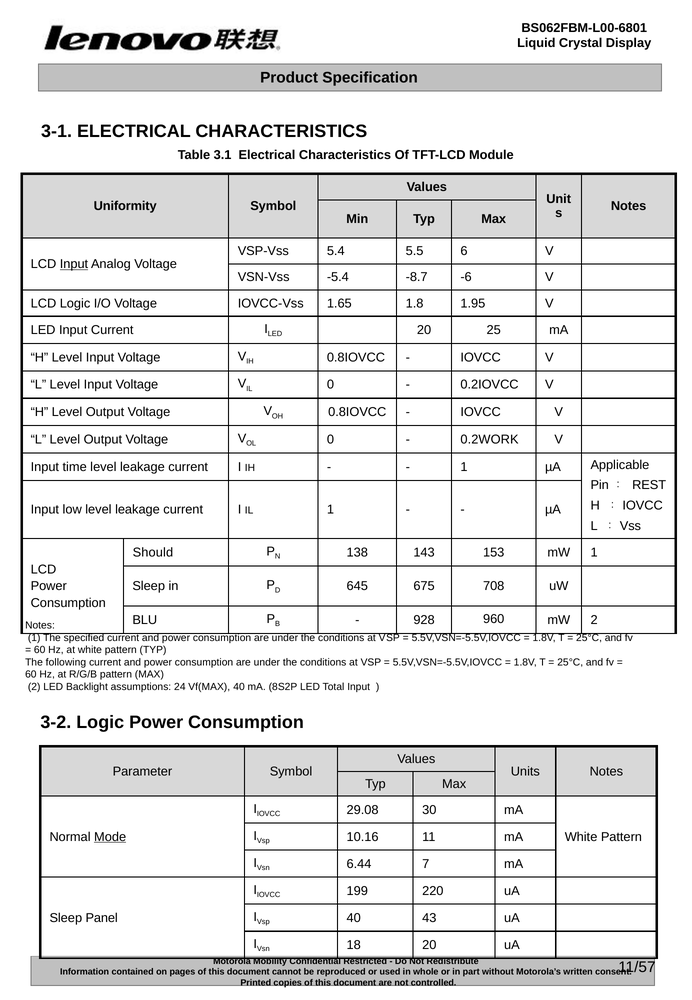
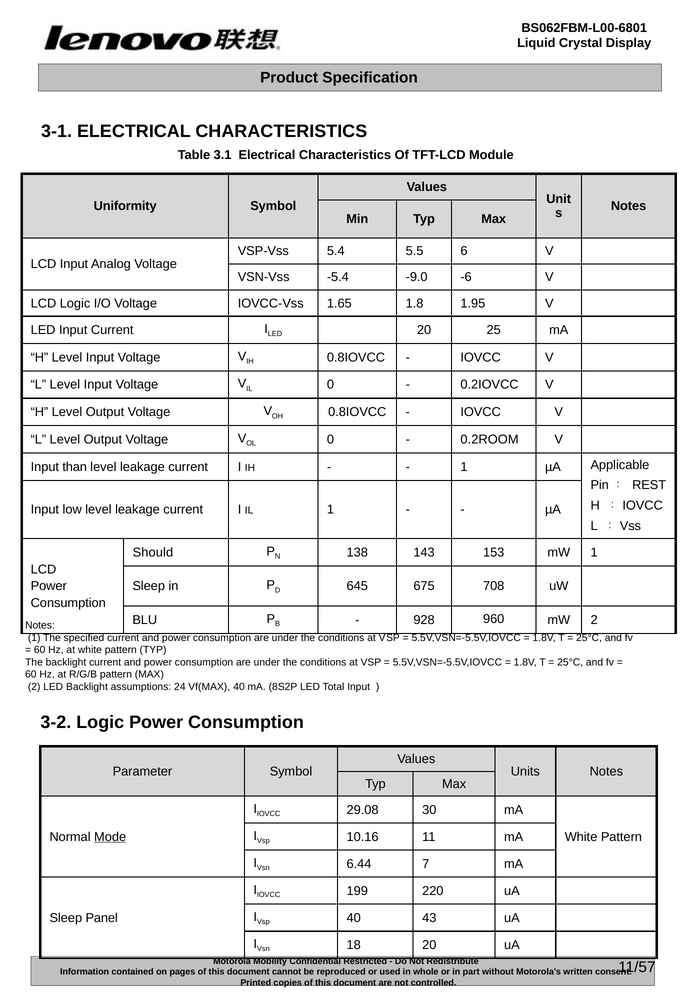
Input underline: present -> none (74, 264)
-8.7: -8.7 -> -9.0 (417, 277)
0.2WORK: 0.2WORK -> 0.2ROOM (490, 439)
time: time -> than (75, 467)
The following: following -> backlight (66, 662)
